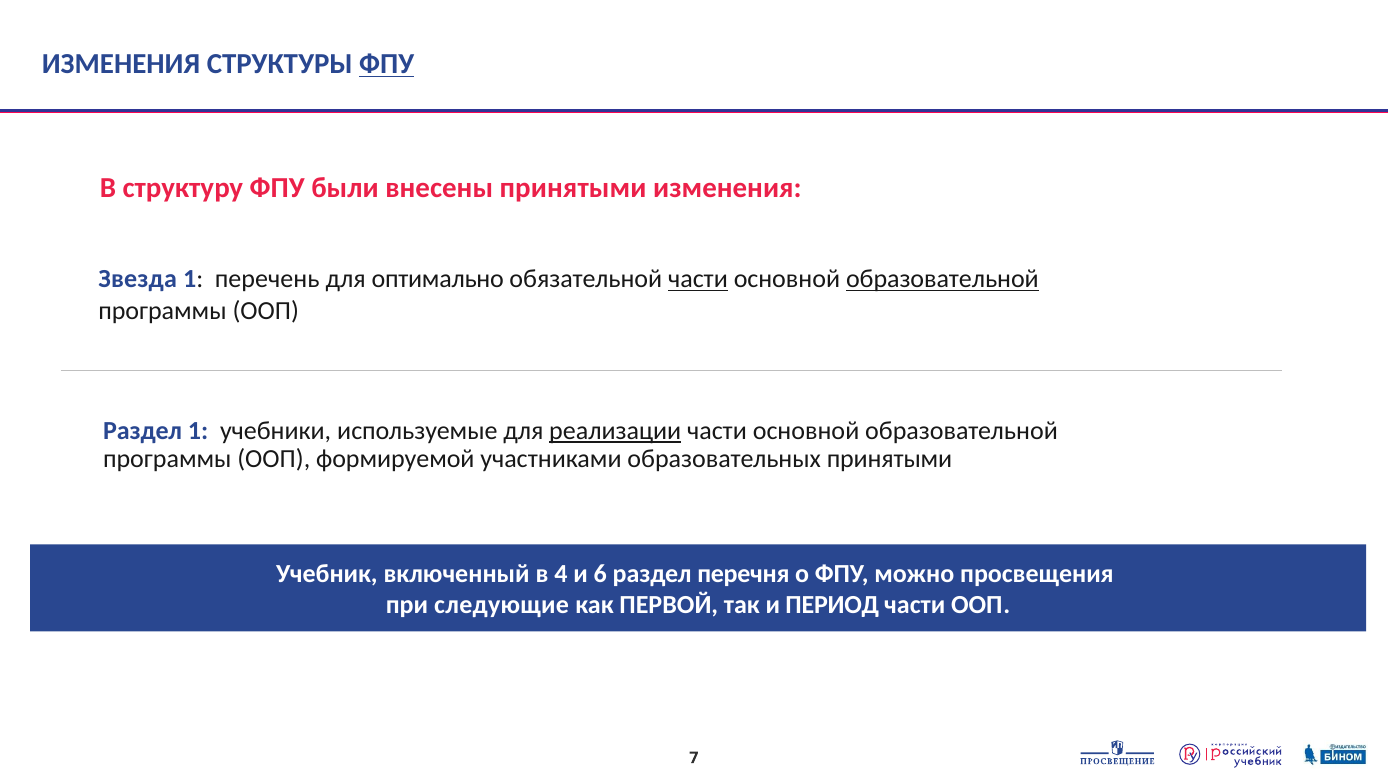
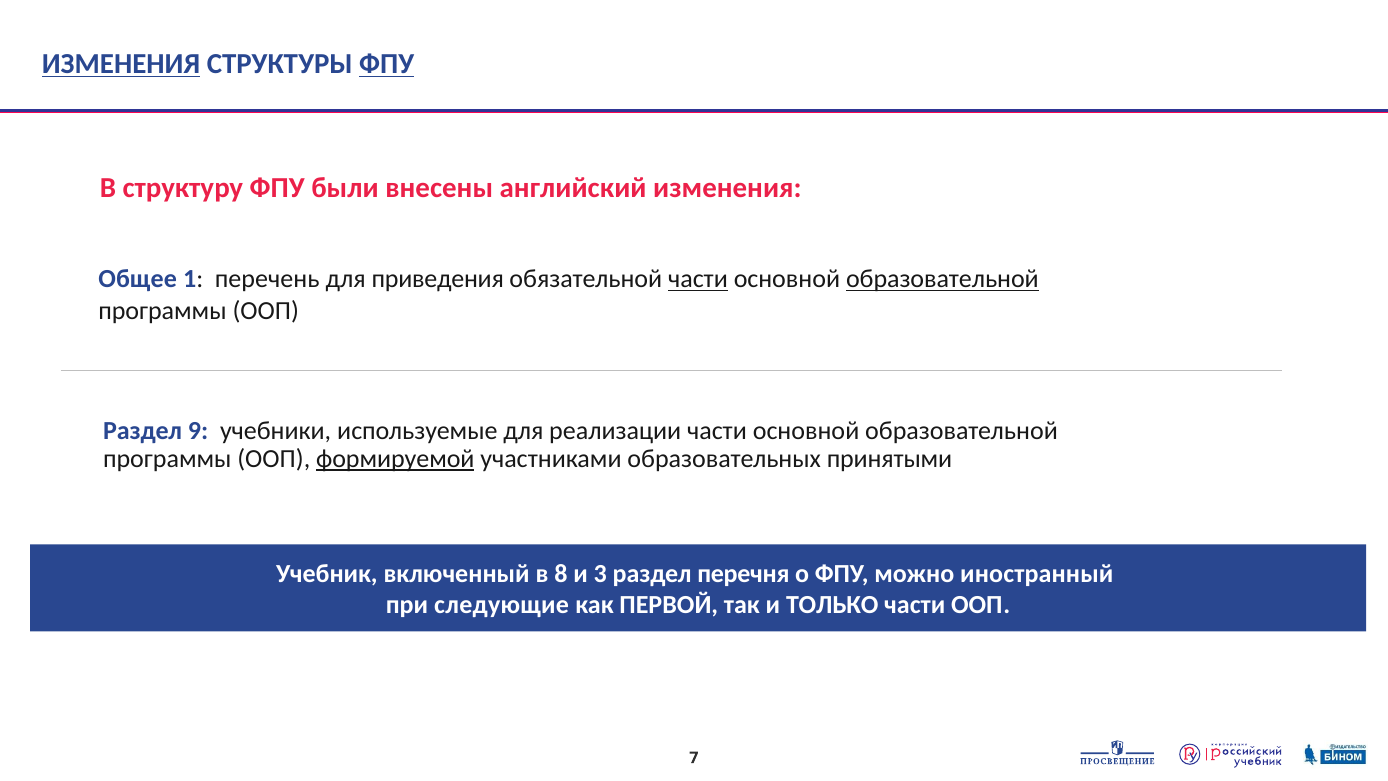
ИЗМЕНЕНИЯ underline: none -> present (121, 64)
внесены принятыми: принятыми -> английский (573, 188)
Звезда: Звезда -> Общее (138, 279)
оптимально: оптимально -> приведения (438, 279)
Раздел 1: 1 -> 9 (198, 430)
реализации underline: present -> none (615, 430)
формируемой underline: none -> present (395, 459)
4: 4 -> 8 (561, 574)
6: 6 -> 3 (600, 574)
просвещения: просвещения -> иностранный (1037, 574)
ПЕРИОД: ПЕРИОД -> ТОЛЬКО (832, 605)
